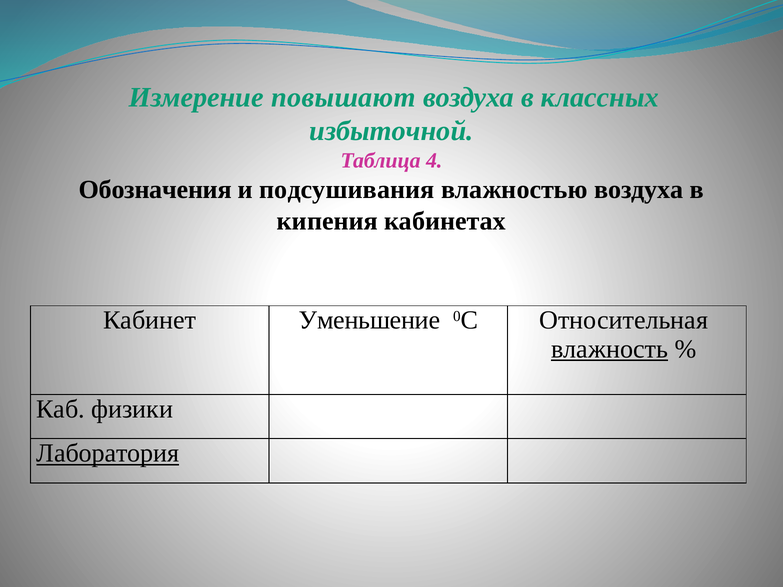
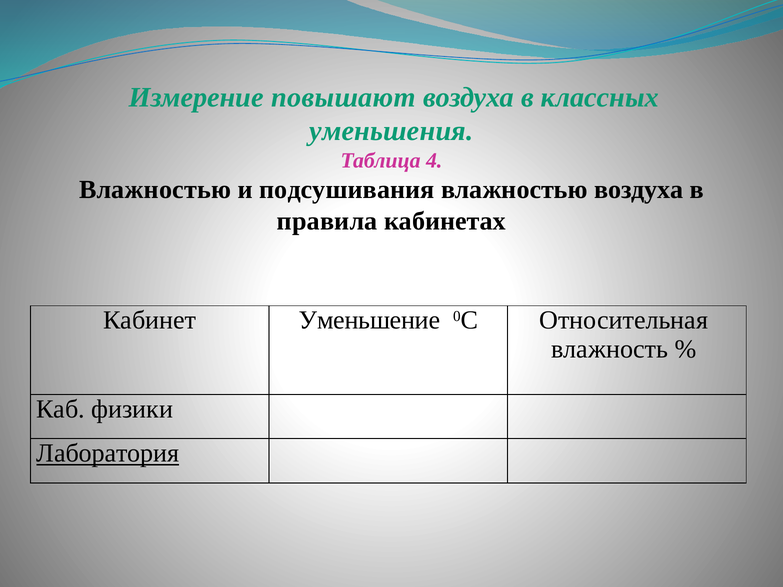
избыточной: избыточной -> уменьшения (391, 131)
Обозначения: Обозначения -> Влажностью (155, 190)
кипения: кипения -> правила (327, 221)
влажность underline: present -> none (610, 349)
